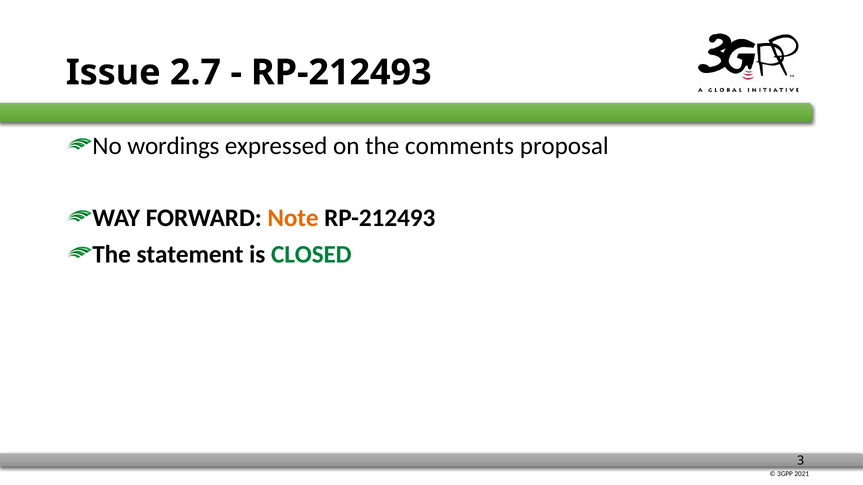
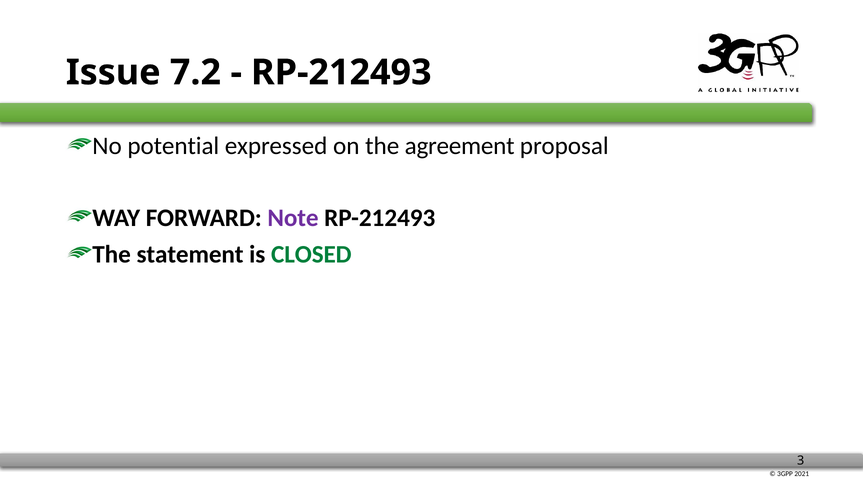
2.7: 2.7 -> 7.2 (195, 73)
wordings: wordings -> potential (173, 146)
comments: comments -> agreement (460, 146)
Note colour: orange -> purple (293, 218)
